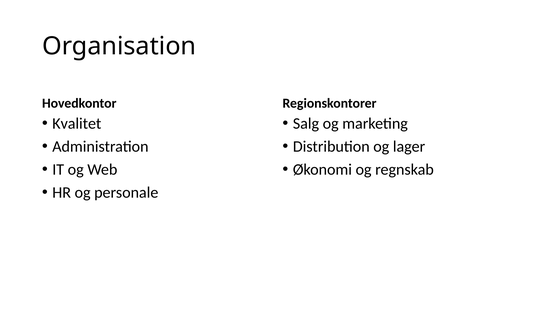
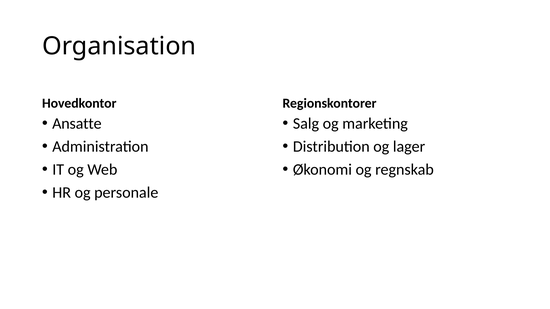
Kvalitet: Kvalitet -> Ansatte (77, 124)
